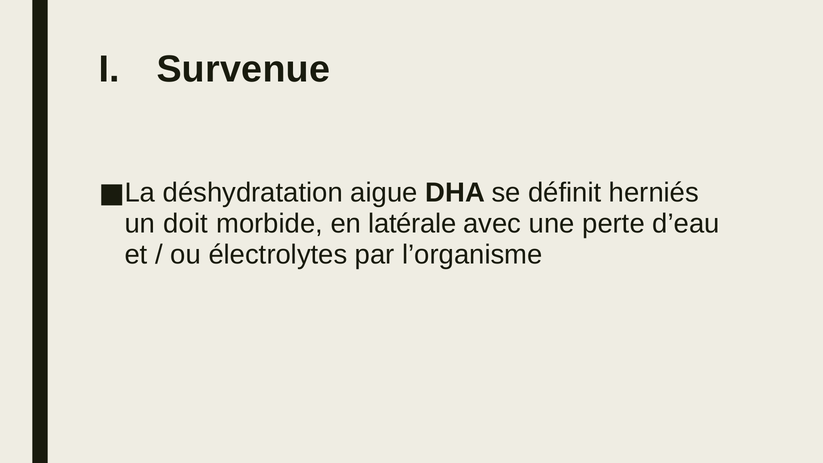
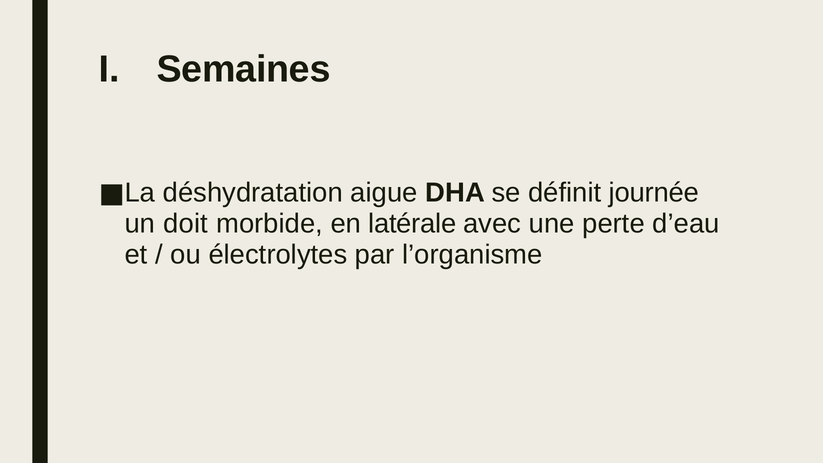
Survenue: Survenue -> Semaines (244, 69)
herniés: herniés -> journée (654, 193)
